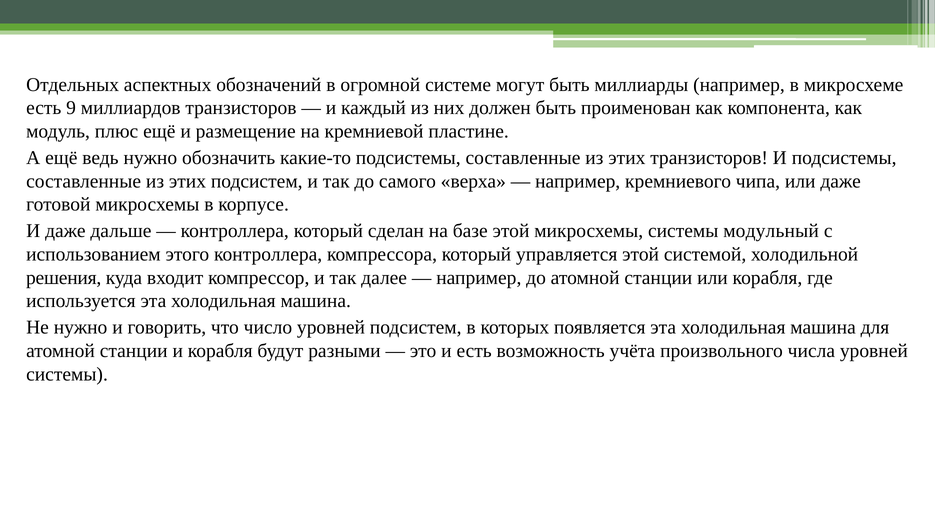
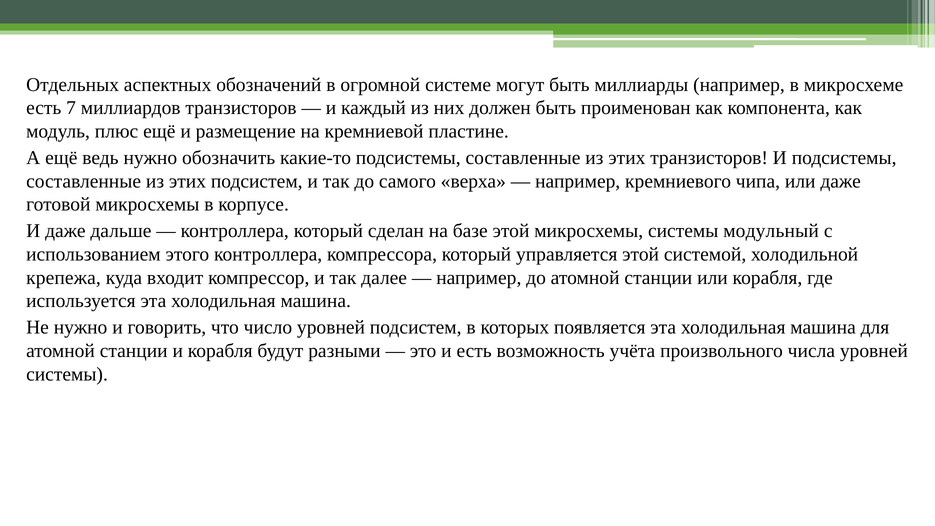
9: 9 -> 7 (71, 108)
решения: решения -> крепежа (64, 278)
